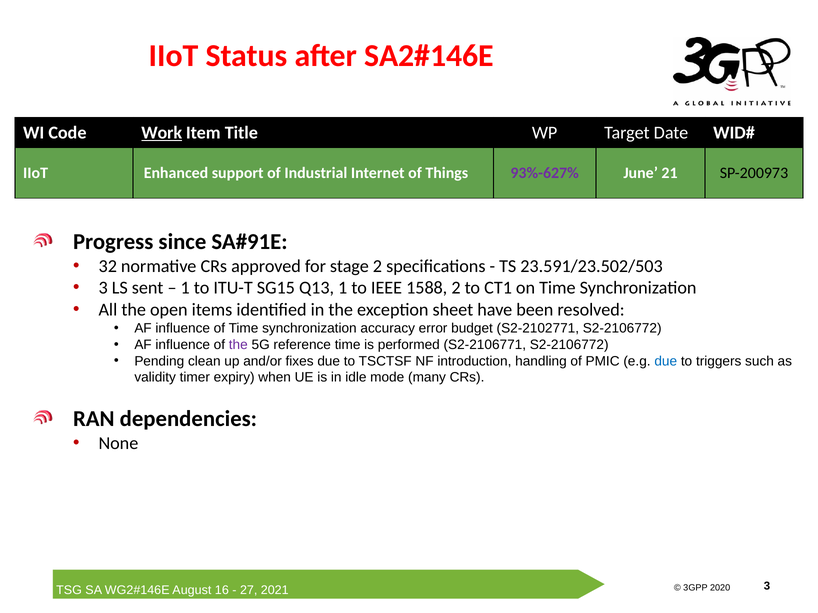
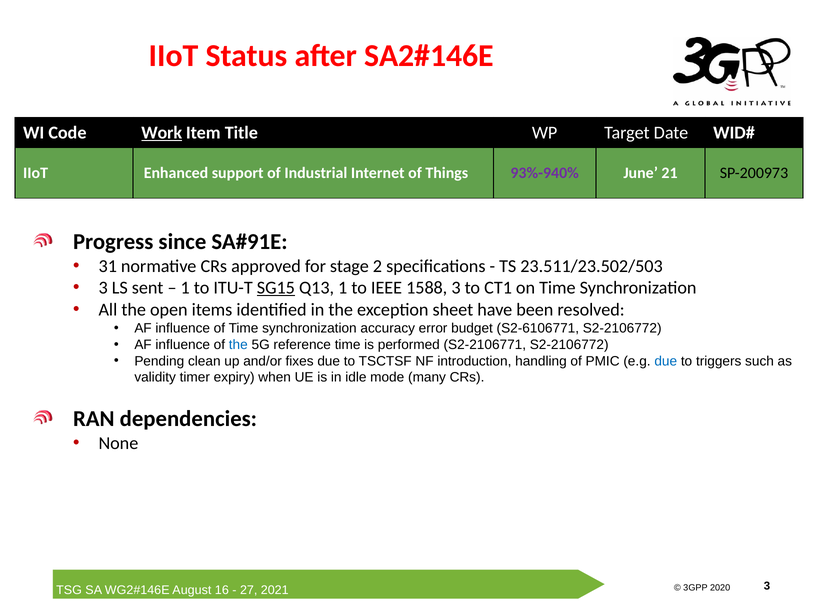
93%-627%: 93%-627% -> 93%-940% (545, 173)
32: 32 -> 31 (108, 266)
23.591/23.502/503: 23.591/23.502/503 -> 23.511/23.502/503 (592, 266)
SG15 underline: none -> present (276, 288)
1588 2: 2 -> 3 (456, 288)
S2-2102771: S2-2102771 -> S2-6106771 (538, 329)
the colour: purple -> blue (238, 345)
